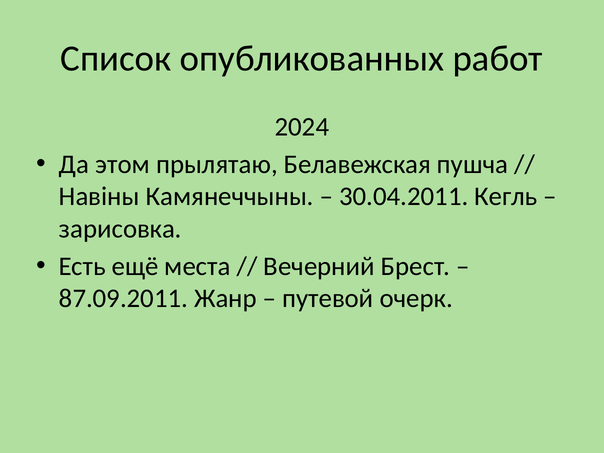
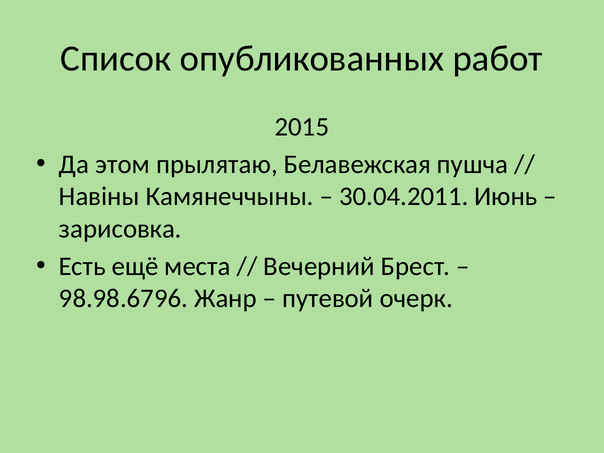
2024: 2024 -> 2015 (302, 127)
Кегль: Кегль -> Июнь (506, 197)
87.09.2011: 87.09.2011 -> 98.98.6796 (123, 299)
